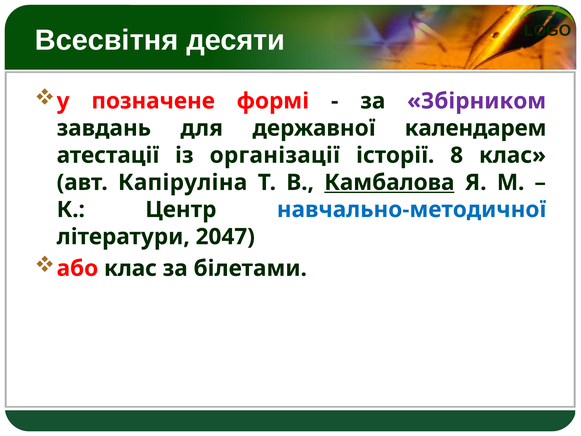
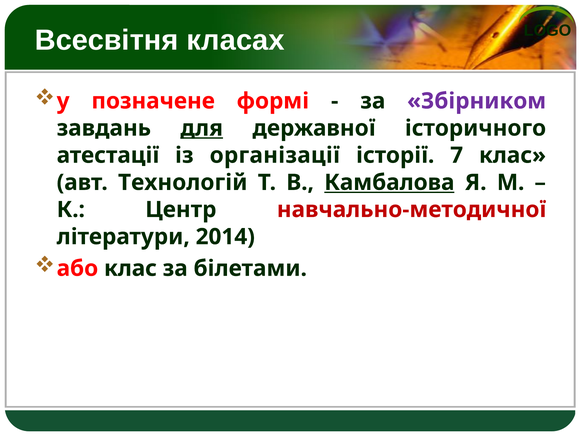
десяти: десяти -> класах (236, 40)
для underline: none -> present (202, 128)
календарем: календарем -> історичного (475, 128)
8: 8 -> 7 (457, 155)
Капіруліна: Капіруліна -> Технологій (183, 182)
навчально-методичної colour: blue -> red (411, 209)
2047: 2047 -> 2014 (225, 237)
